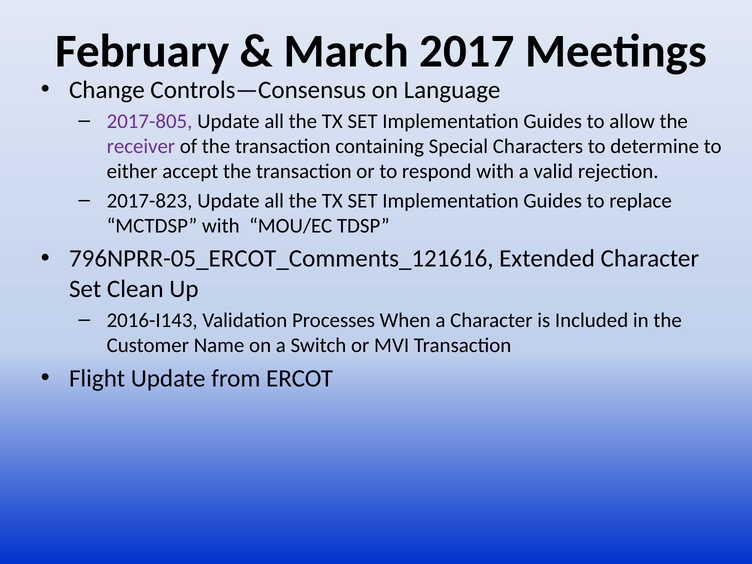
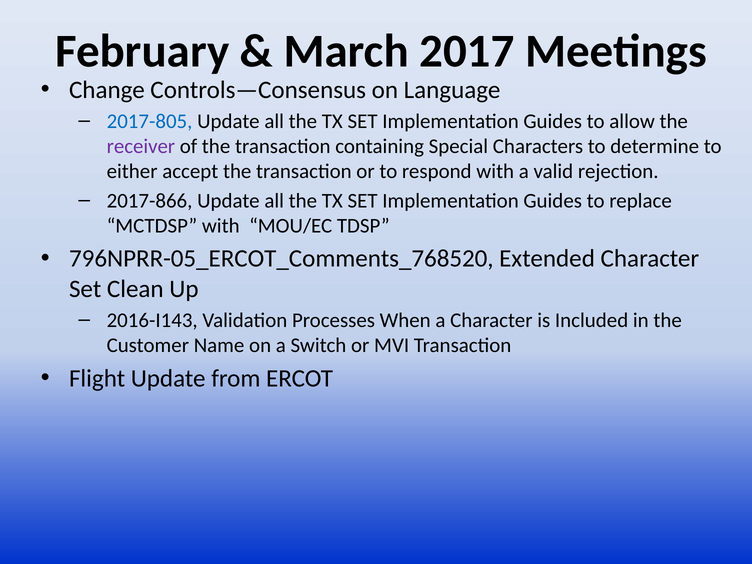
2017-805 colour: purple -> blue (150, 121)
2017-823: 2017-823 -> 2017-866 (150, 201)
796NPRR-05_ERCOT_Comments_121616: 796NPRR-05_ERCOT_Comments_121616 -> 796NPRR-05_ERCOT_Comments_768520 (281, 259)
